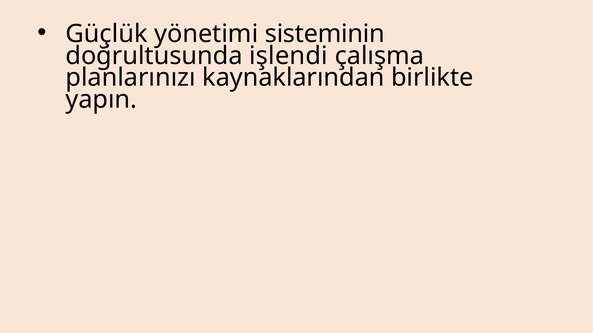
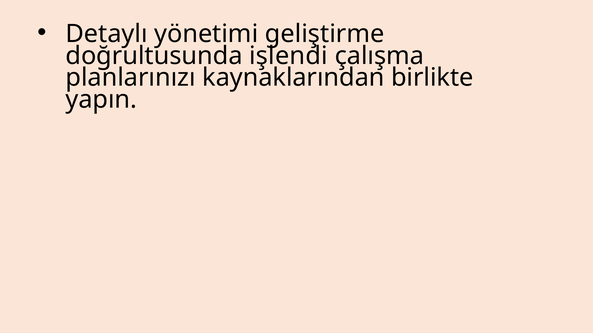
Güçlük: Güçlük -> Detaylı (107, 34)
sisteminin: sisteminin -> geliştirme (325, 34)
